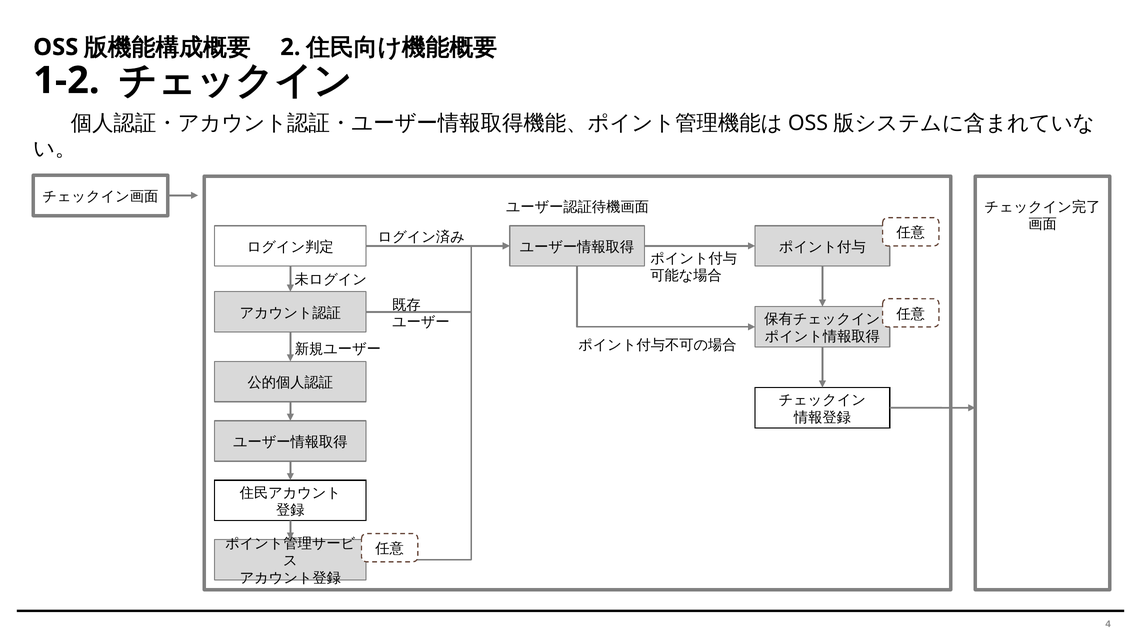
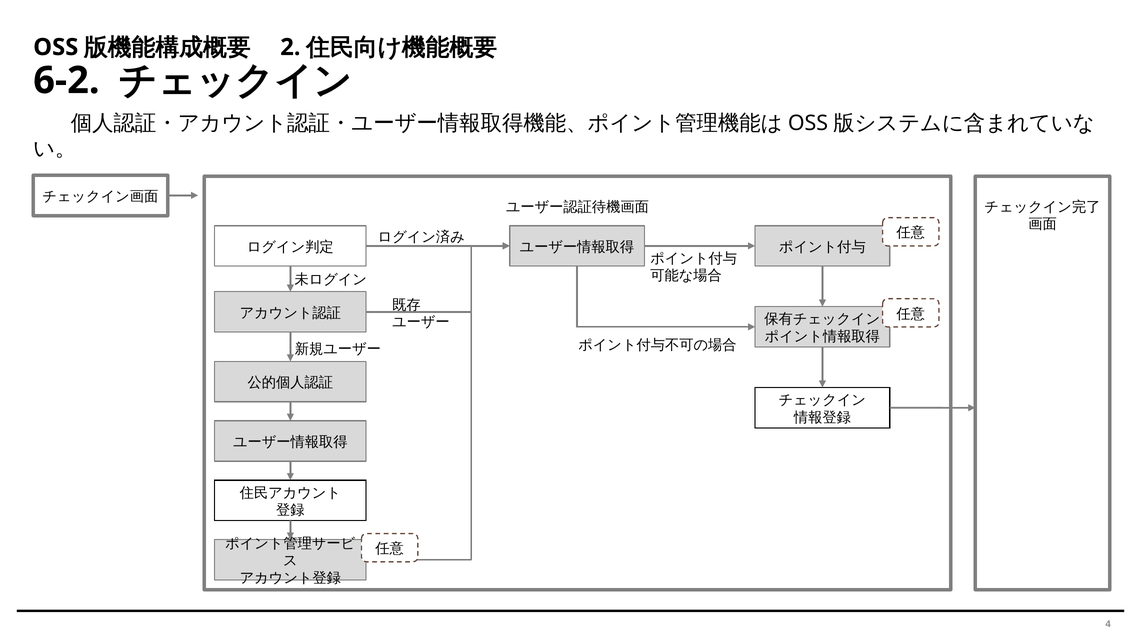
1-2: 1-2 -> 6-2 (66, 81)
